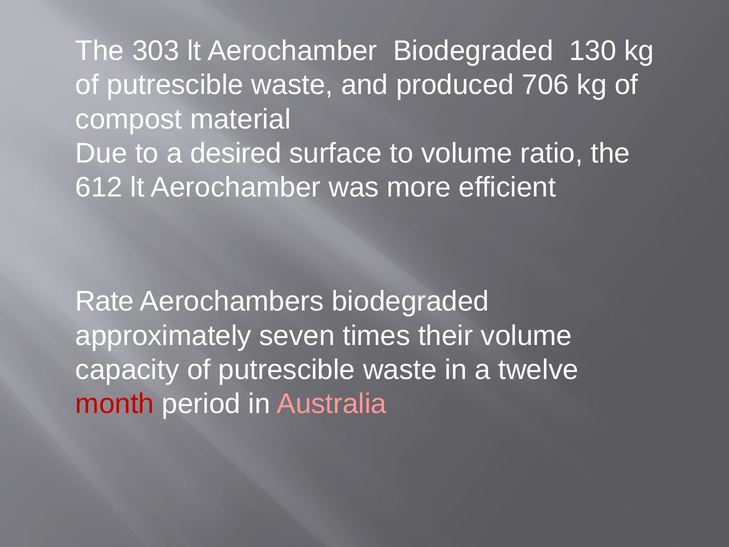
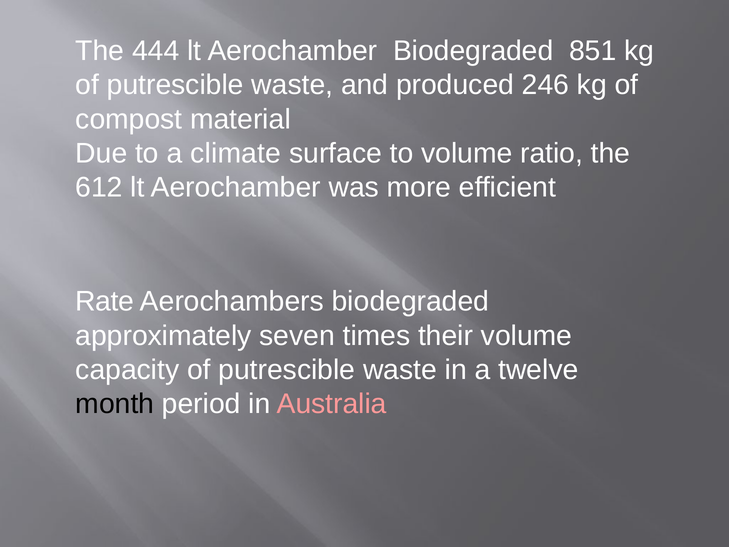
303: 303 -> 444 (156, 51)
130: 130 -> 851 (593, 51)
706: 706 -> 246 (545, 85)
desired: desired -> climate (236, 153)
month colour: red -> black (115, 404)
